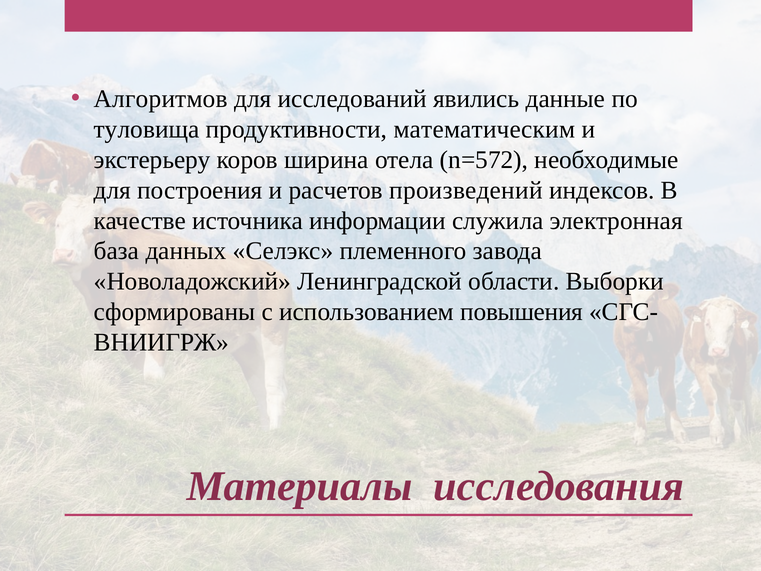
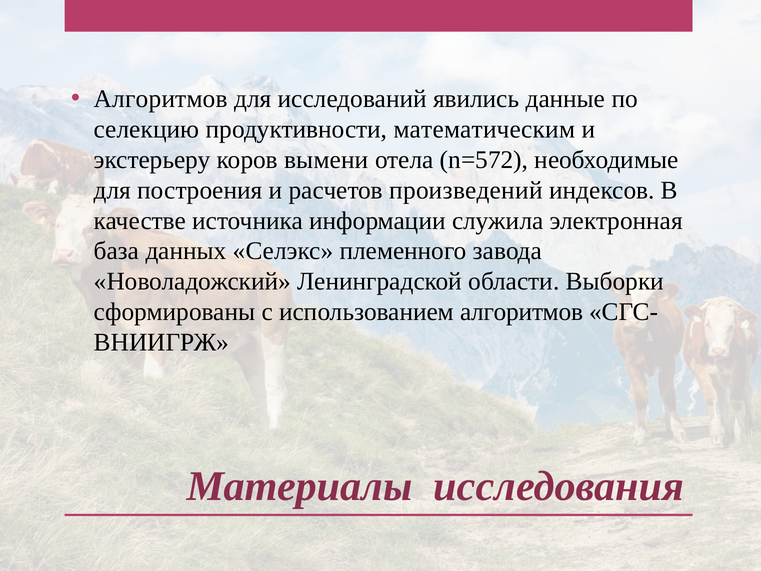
туловища: туловища -> селекцию (147, 129)
ширина: ширина -> вымени (326, 160)
использованием повышения: повышения -> алгоритмов (522, 312)
